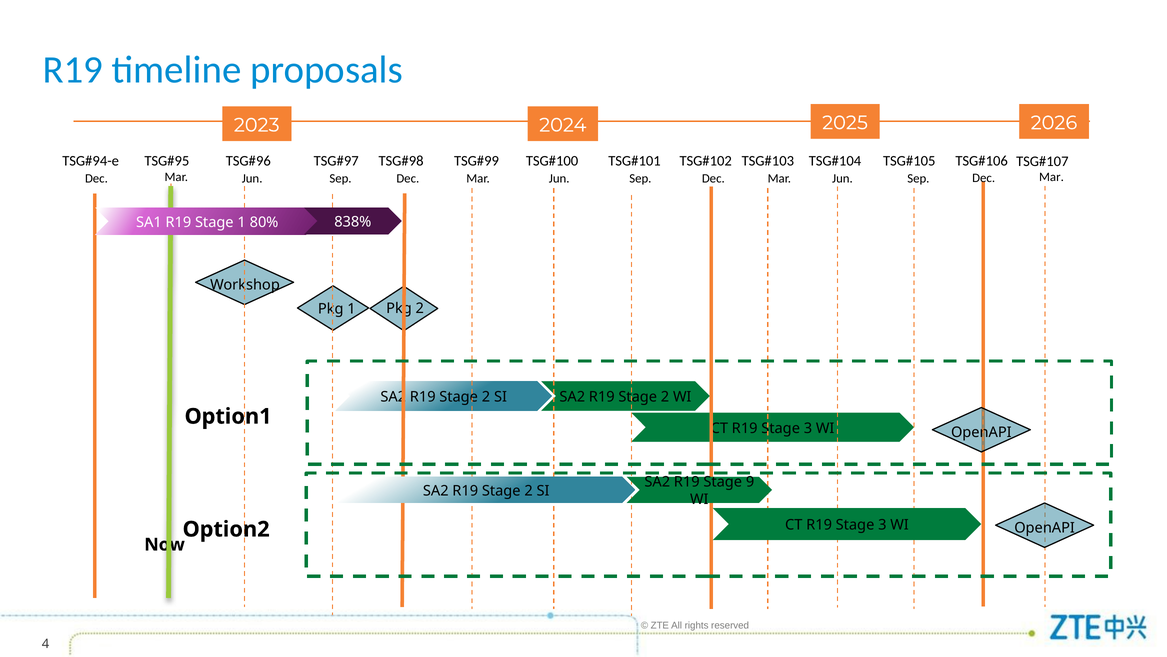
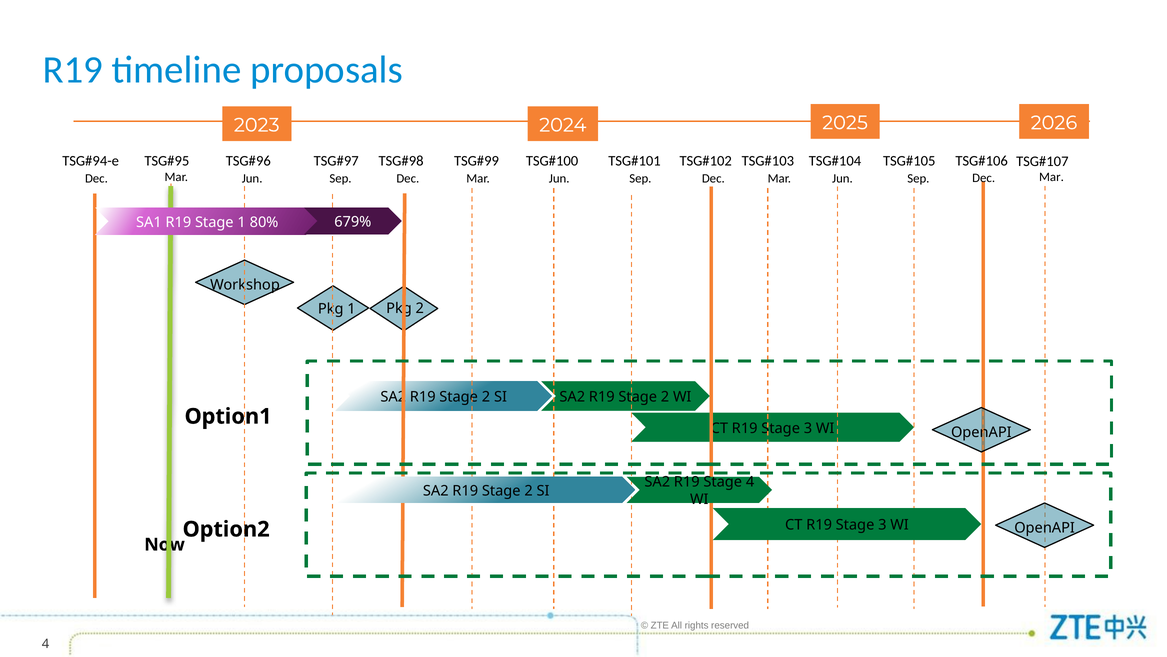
838%: 838% -> 679% (353, 222)
Stage 9: 9 -> 4 (750, 482)
